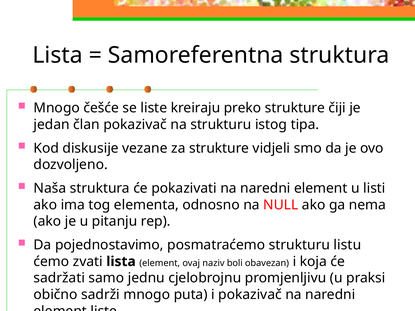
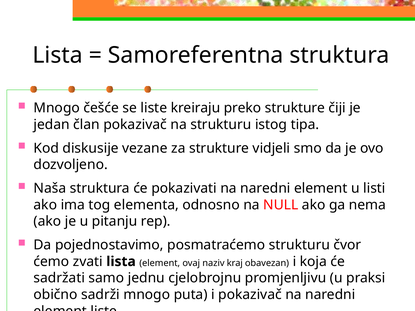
listu: listu -> čvor (347, 245)
boli: boli -> kraj (235, 263)
